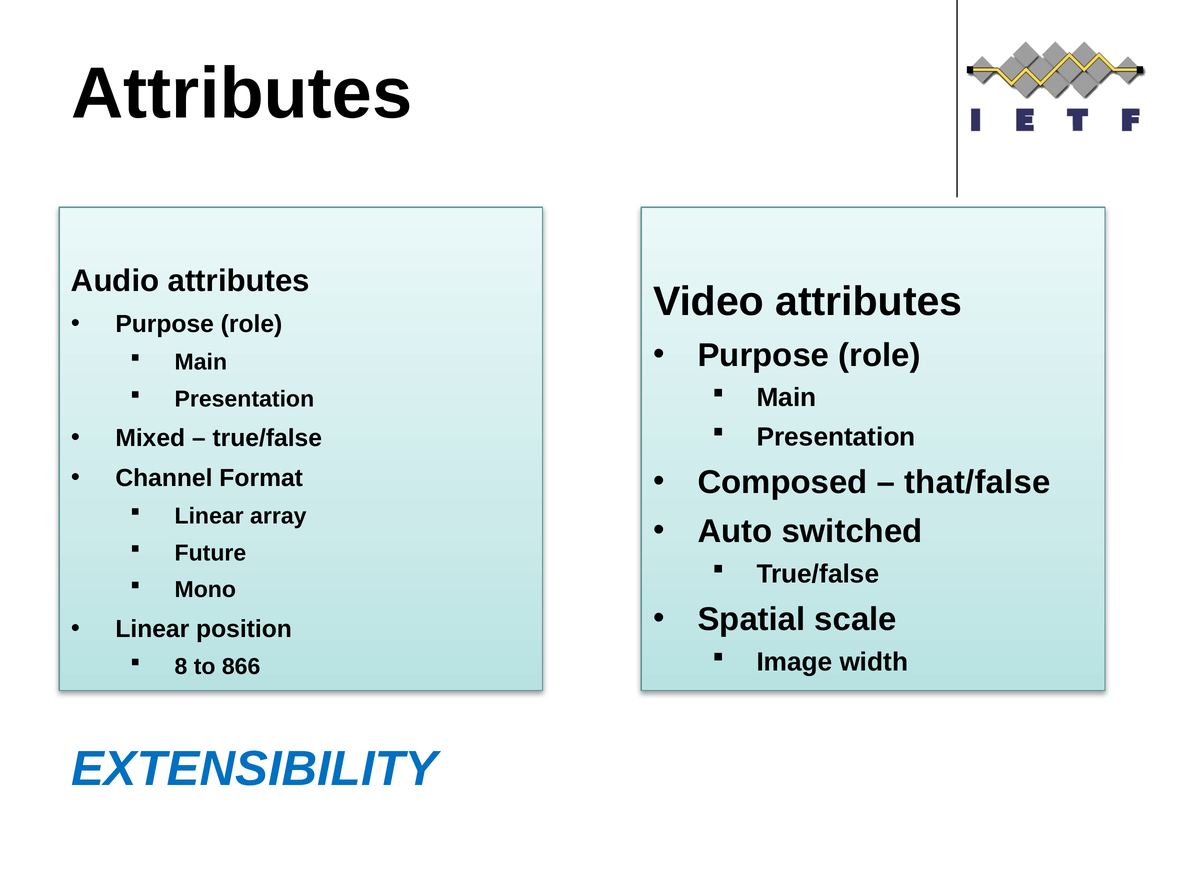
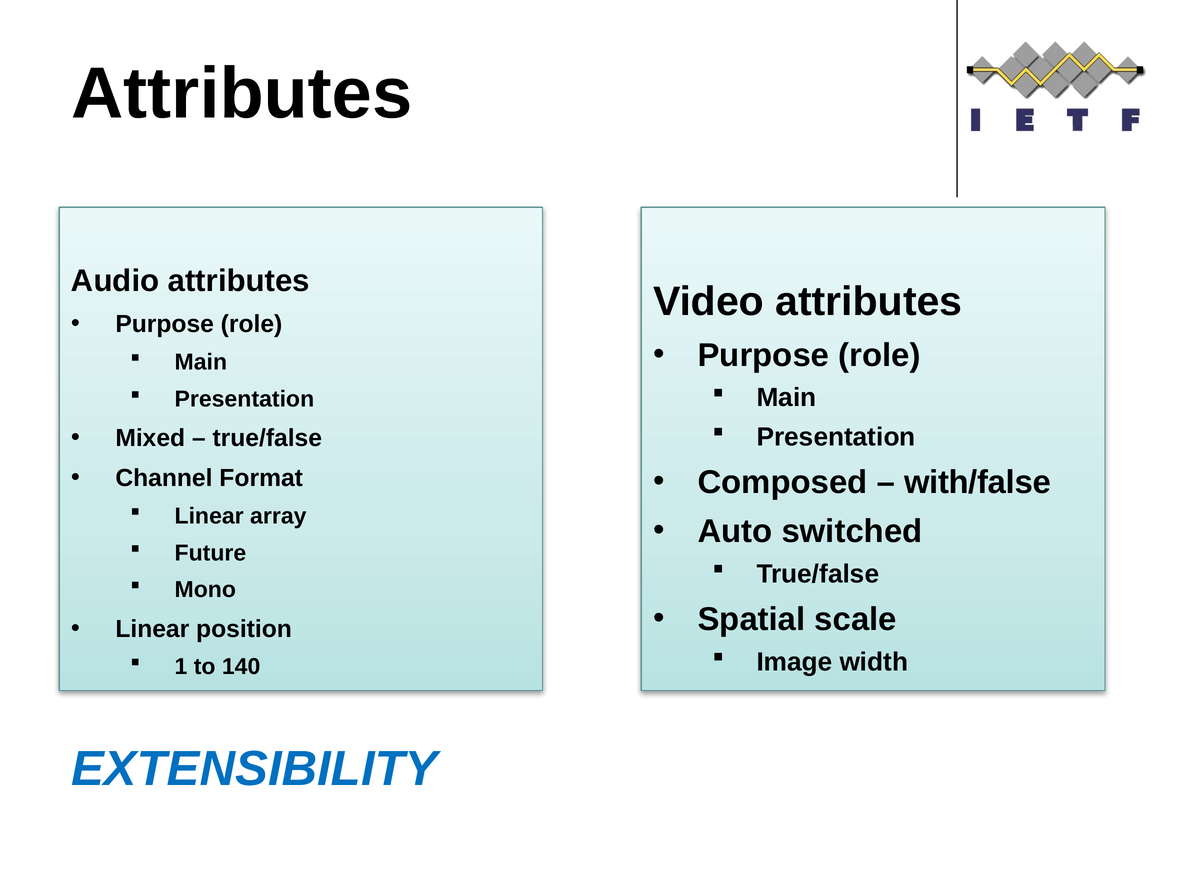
that/false: that/false -> with/false (978, 482)
8: 8 -> 1 (181, 667)
866: 866 -> 140 (241, 667)
